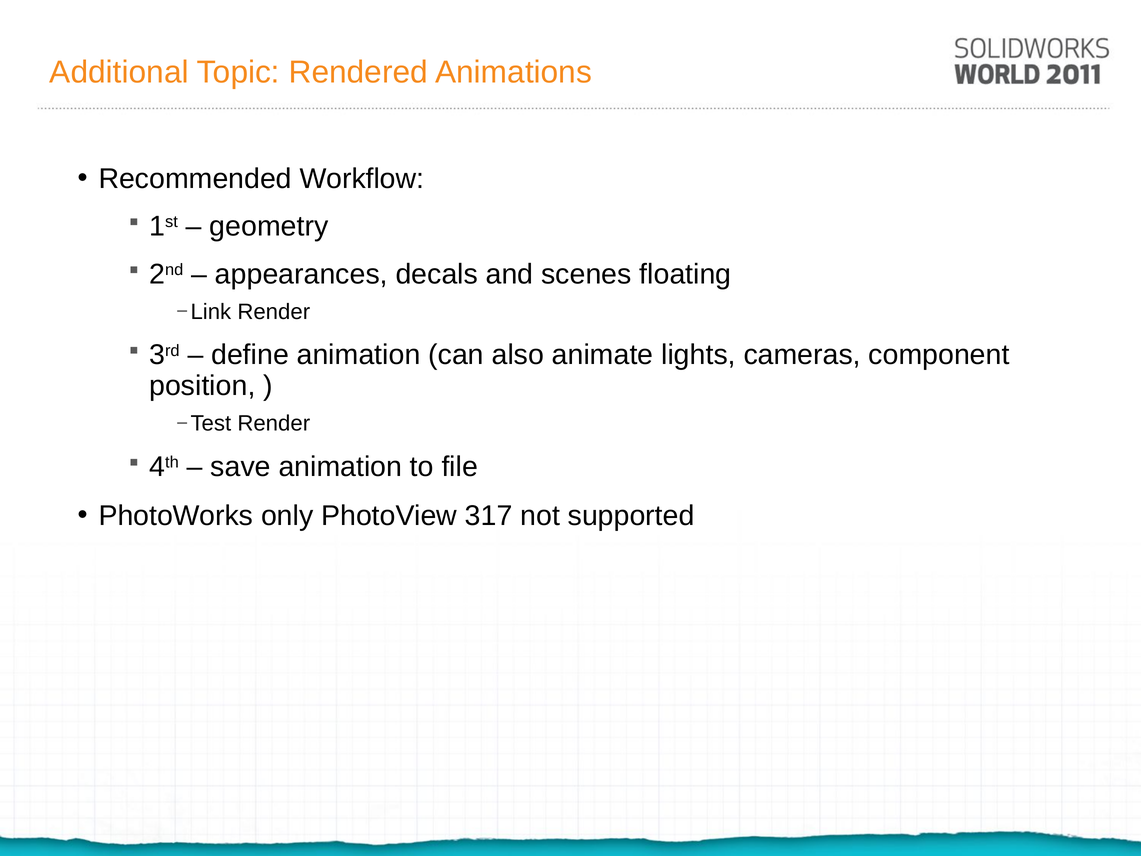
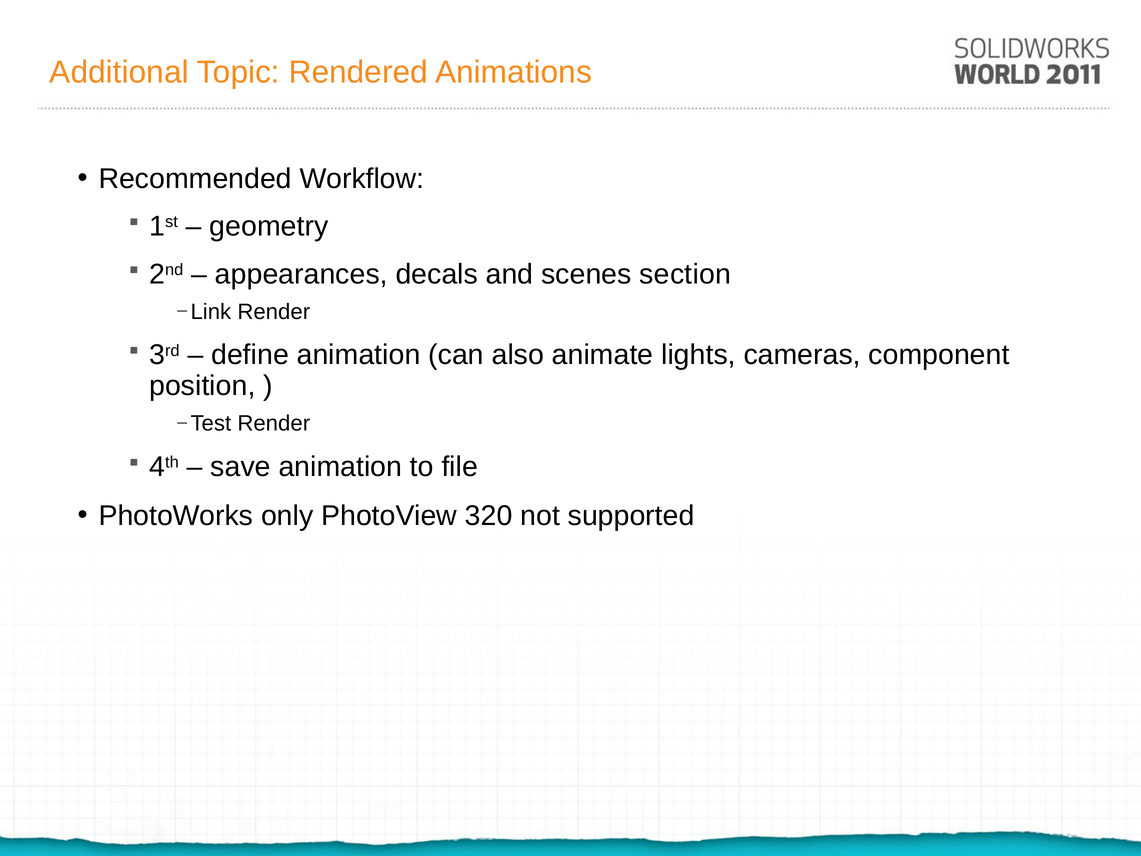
floating: floating -> section (685, 274)
317: 317 -> 320 (489, 516)
